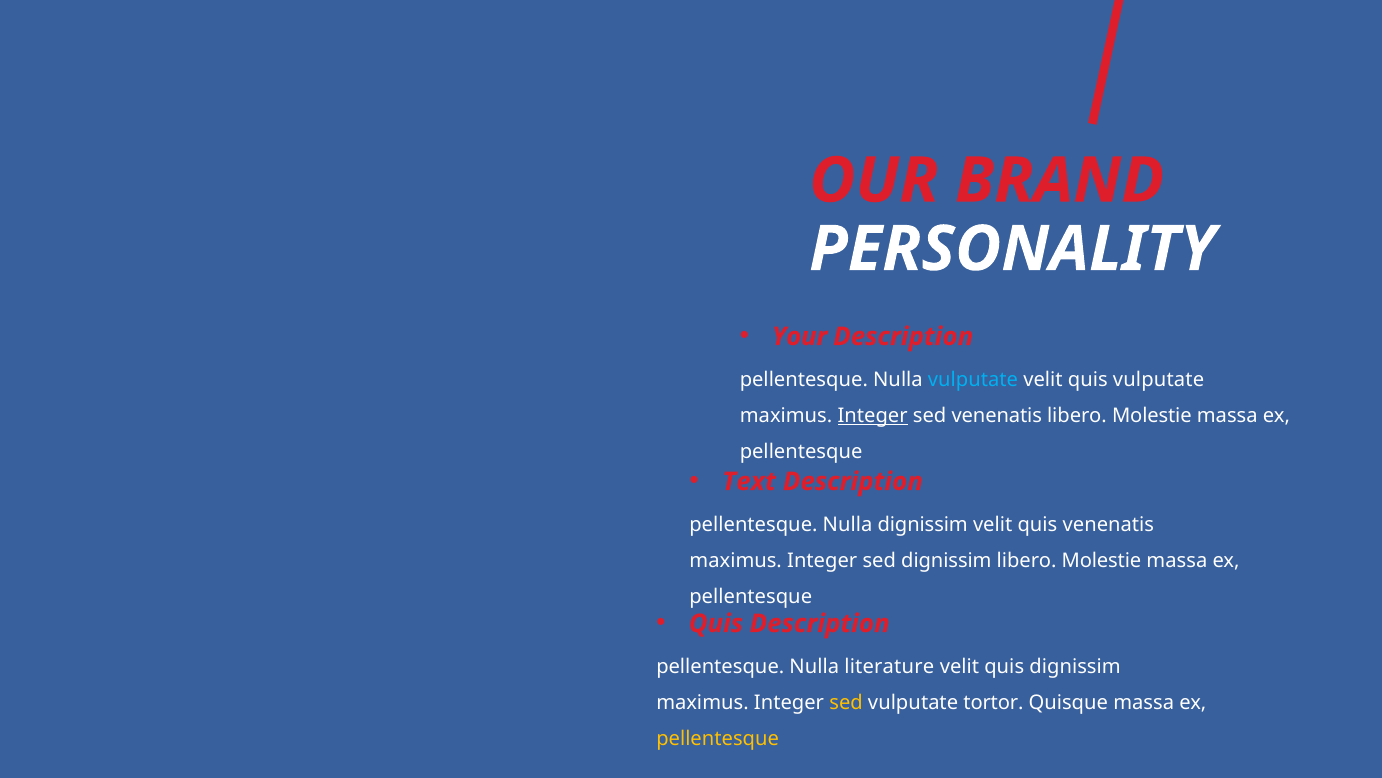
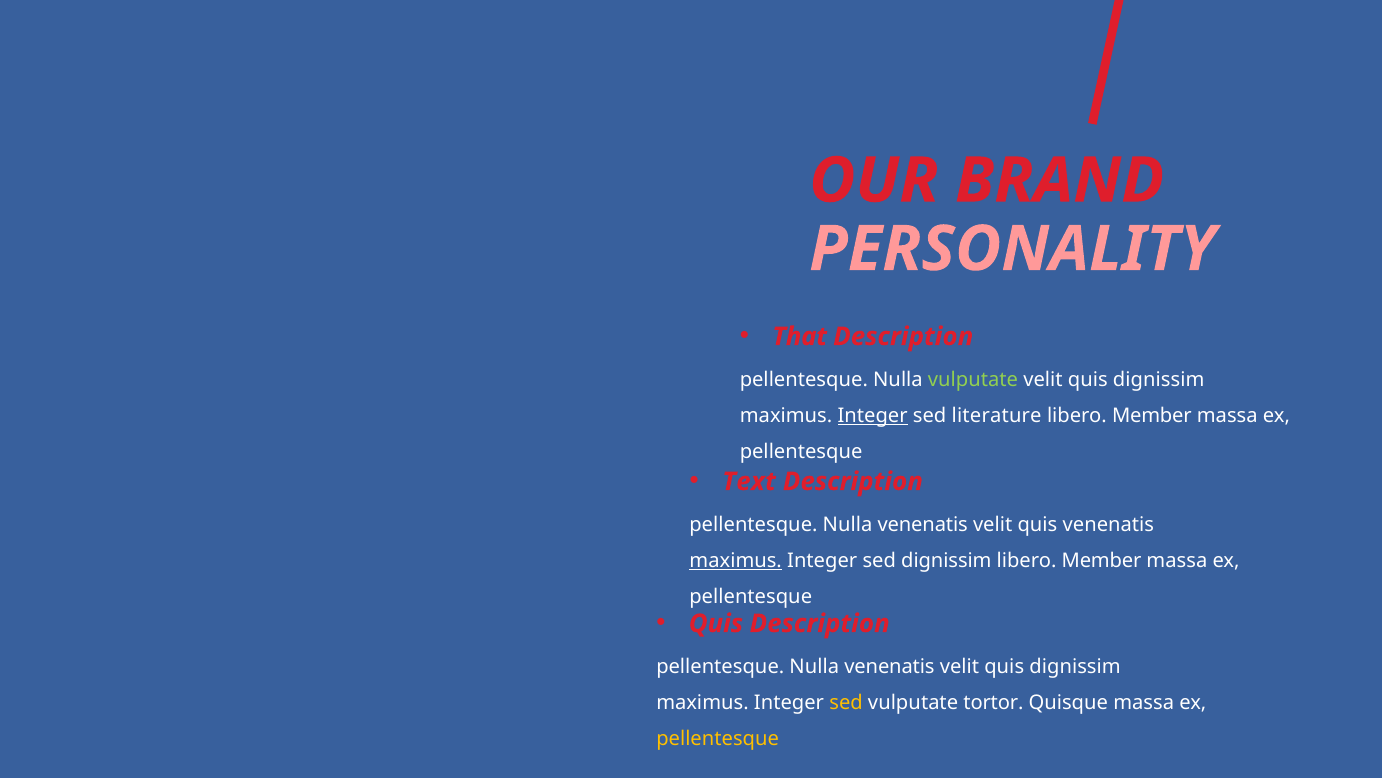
PERSONALITY colour: white -> pink (1012, 249)
Your: Your -> That (800, 336)
vulputate colour: light blue -> light green (973, 379)
vulputate: vulputate -> dignissim (1159, 379)
sed venenatis: venenatis -> literature (997, 415)
Molestie: Molestie -> Member (1152, 415)
dignissim: dignissim -> venenatis (923, 524)
maximus underline: none -> present (736, 560)
Molestie: Molestie -> Member (1102, 560)
literature: literature -> venenatis (889, 666)
